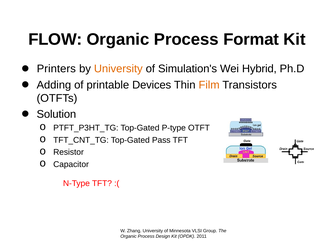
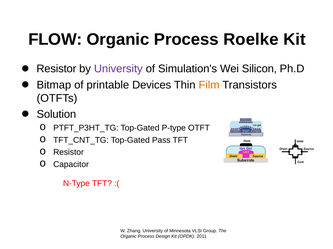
Format: Format -> Roelke (251, 39)
Printers: Printers -> Resistor (56, 69)
University colour: orange -> purple (118, 69)
Hybrid: Hybrid -> Silicon (259, 69)
Adding: Adding -> Bitmap (54, 85)
